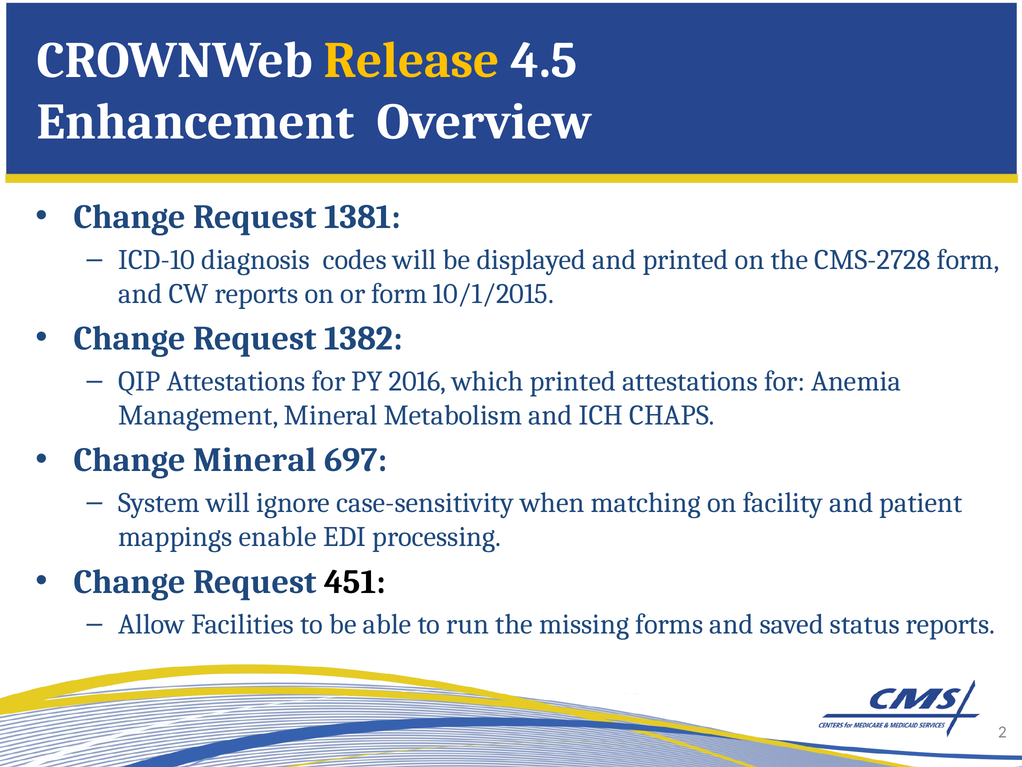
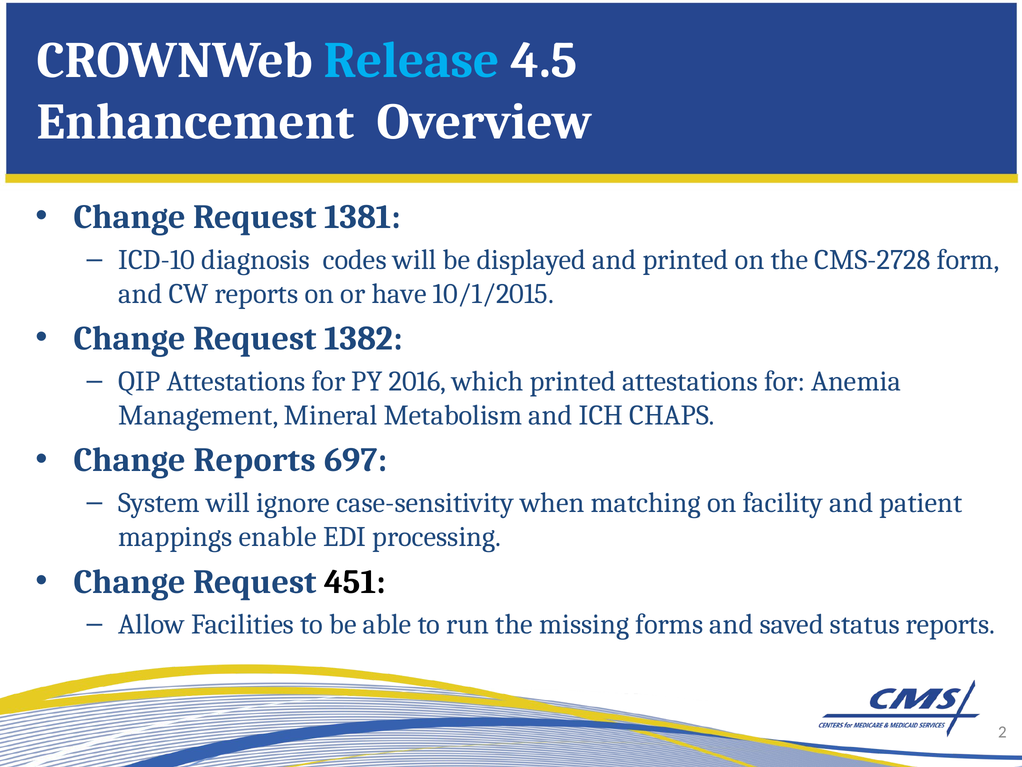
Release colour: yellow -> light blue (412, 60)
or form: form -> have (399, 294)
Change Mineral: Mineral -> Reports (255, 460)
